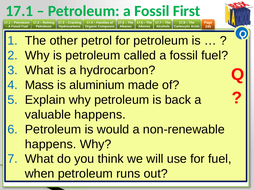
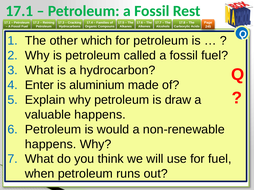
First: First -> Rest (187, 11)
petrol: petrol -> which (97, 41)
Mass: Mass -> Enter (39, 85)
back: back -> draw (178, 100)
